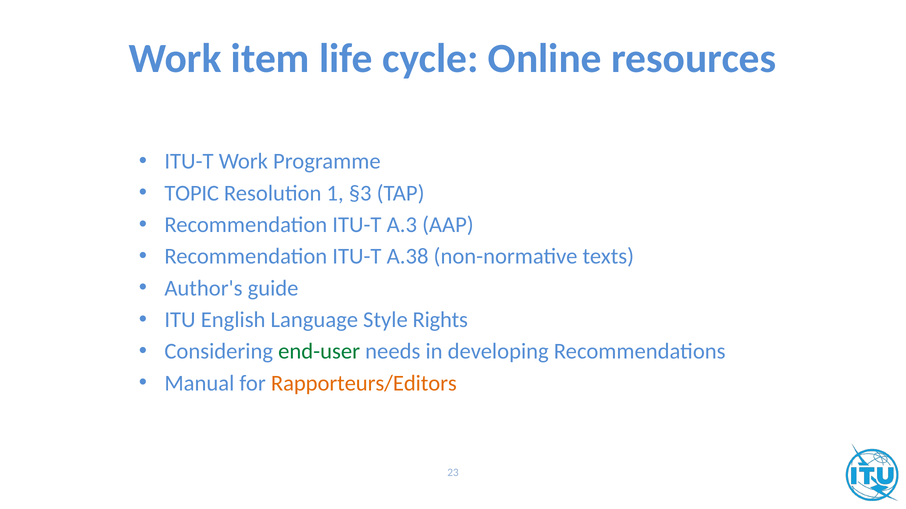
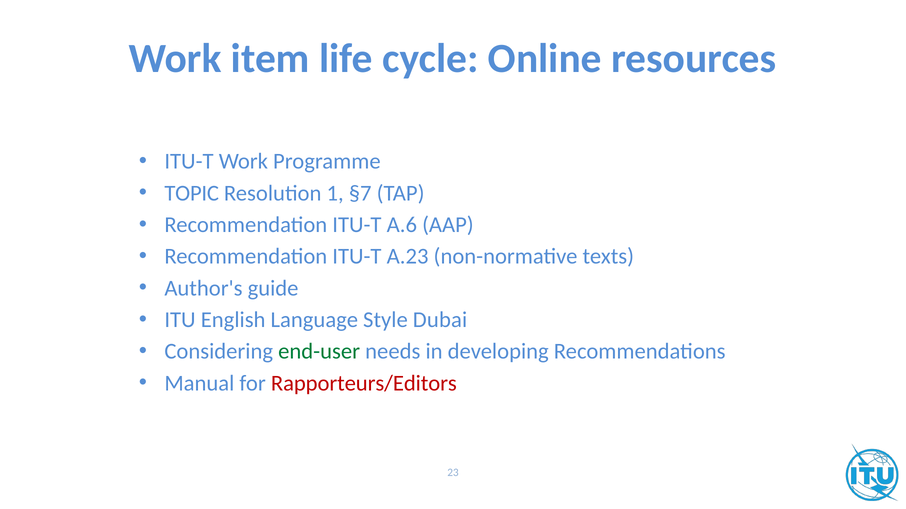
§3: §3 -> §7 (360, 193)
A.3: A.3 -> A.6 (402, 225)
A.38: A.38 -> A.23 (408, 257)
Rights: Rights -> Dubai (440, 320)
Rapporteurs/Editors colour: orange -> red (364, 384)
